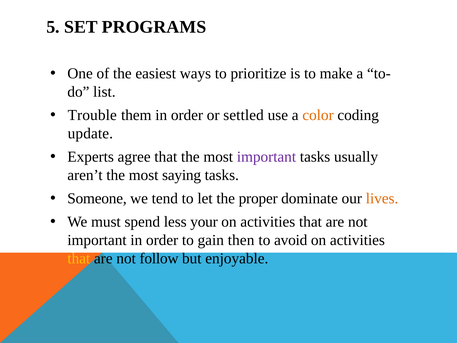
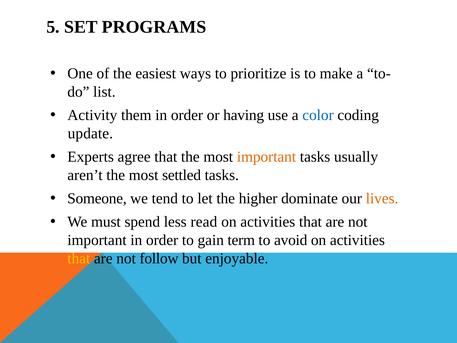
Trouble: Trouble -> Activity (92, 115)
settled: settled -> having (244, 115)
color colour: orange -> blue (318, 115)
important colour: purple -> orange (266, 157)
saying: saying -> settled (182, 175)
proper: proper -> higher (258, 198)
your: your -> read (204, 222)
then: then -> term (241, 240)
